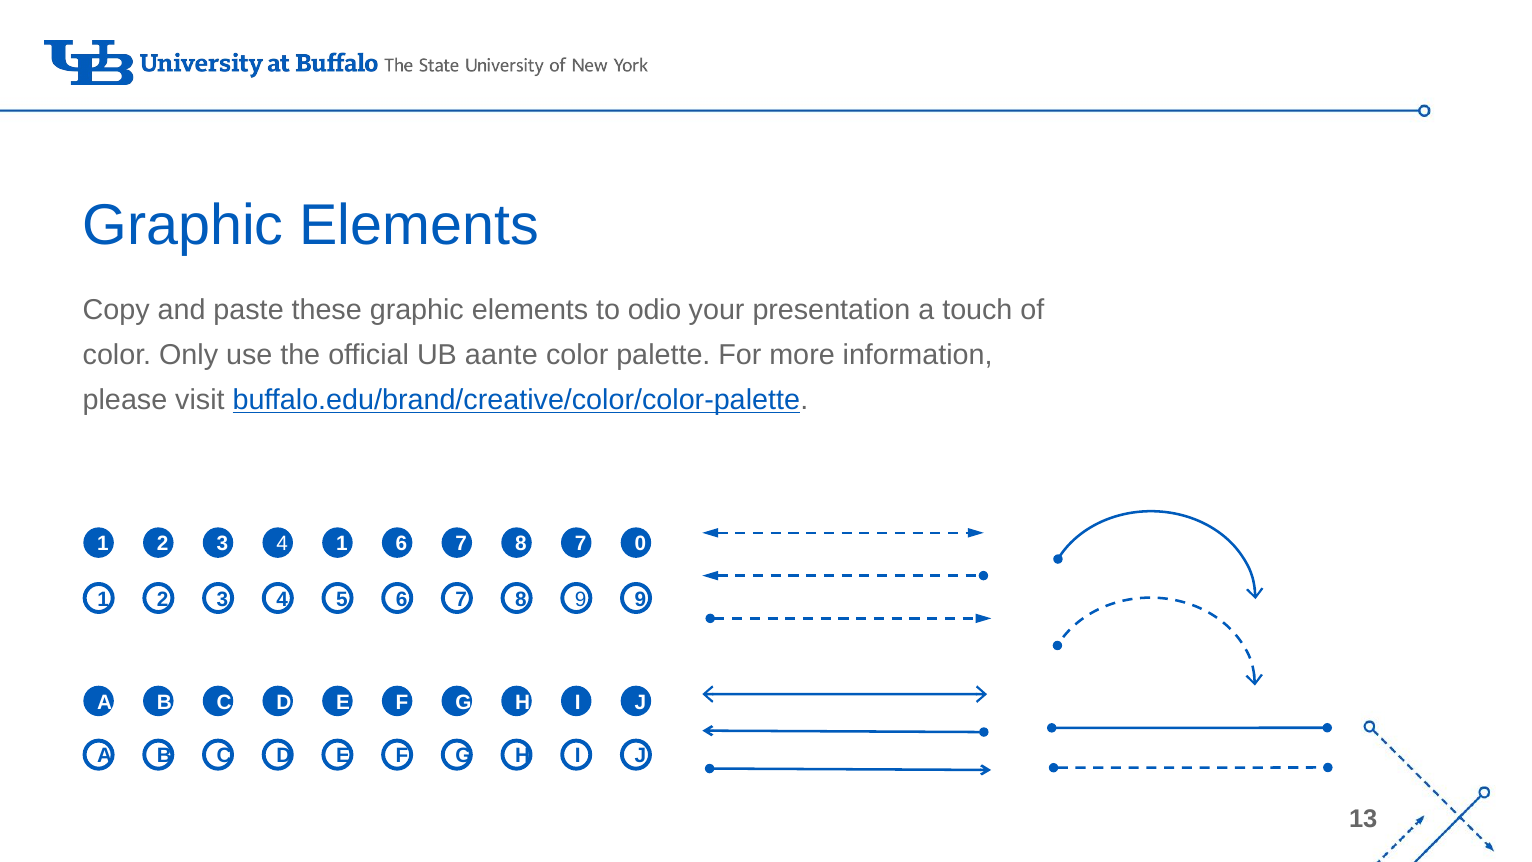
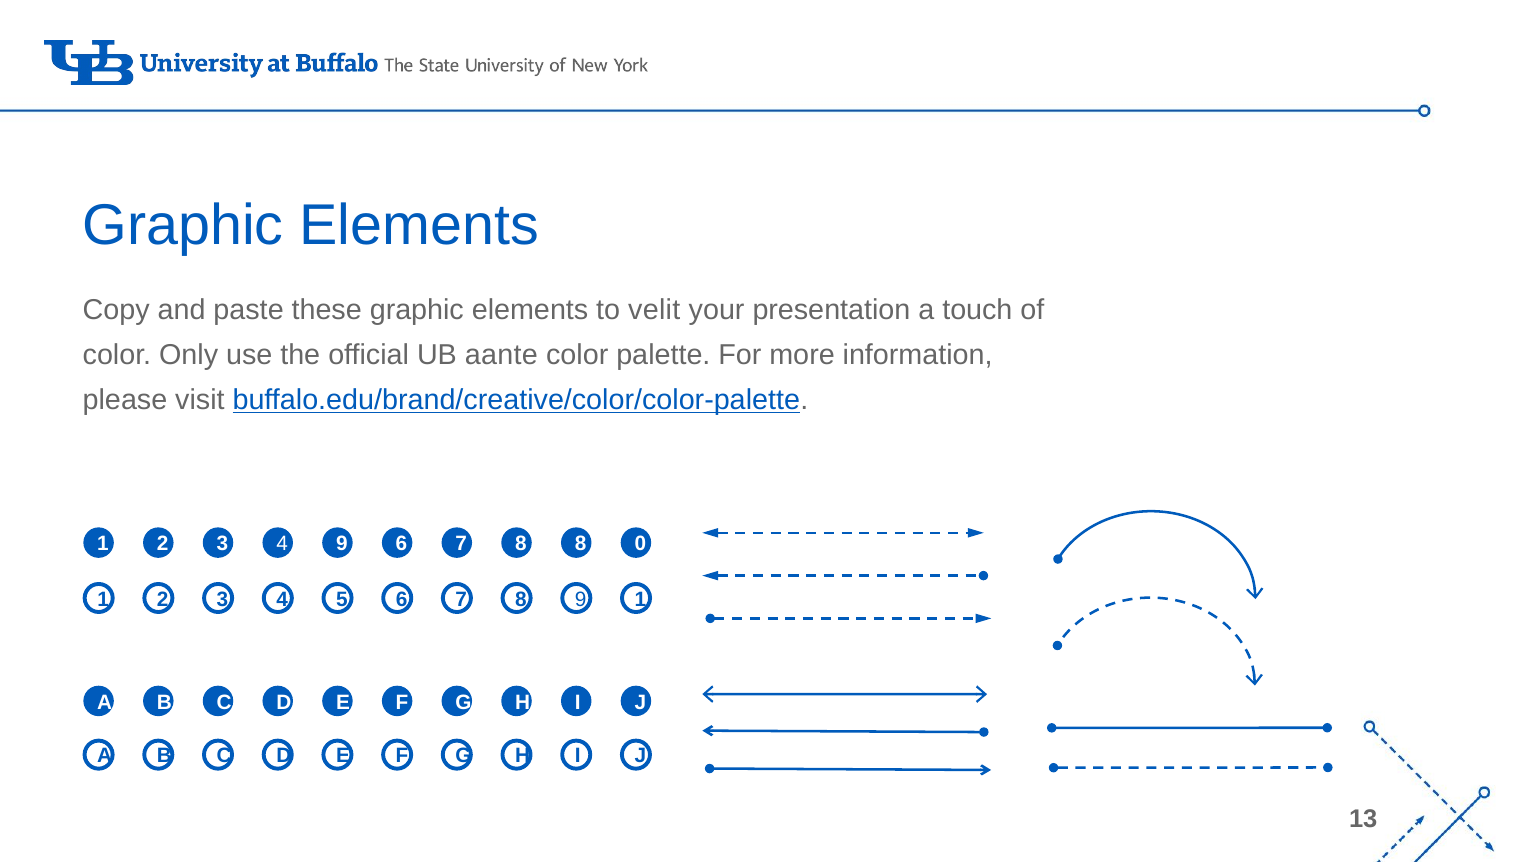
odio: odio -> velit (654, 310)
4 1: 1 -> 9 (342, 544)
8 7: 7 -> 8 (581, 544)
9 9: 9 -> 1 (640, 599)
